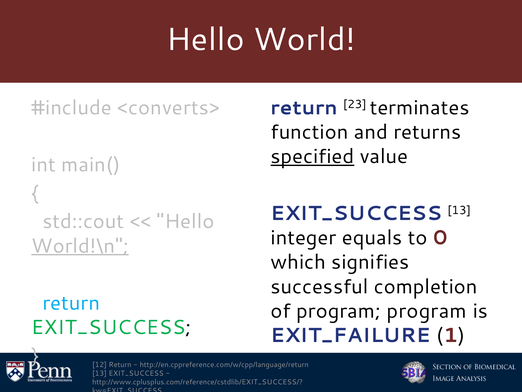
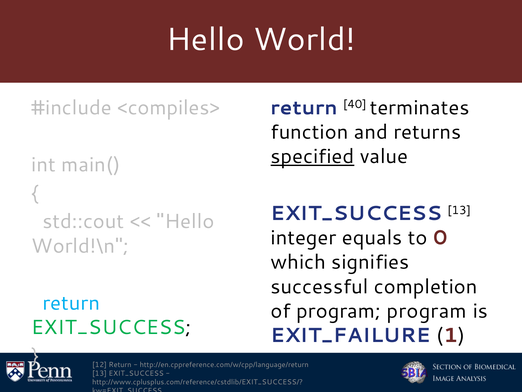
<converts>: <converts> -> <compiles> (169, 108)
23: 23 -> 40 (355, 104)
World!\n underline: present -> none (80, 246)
